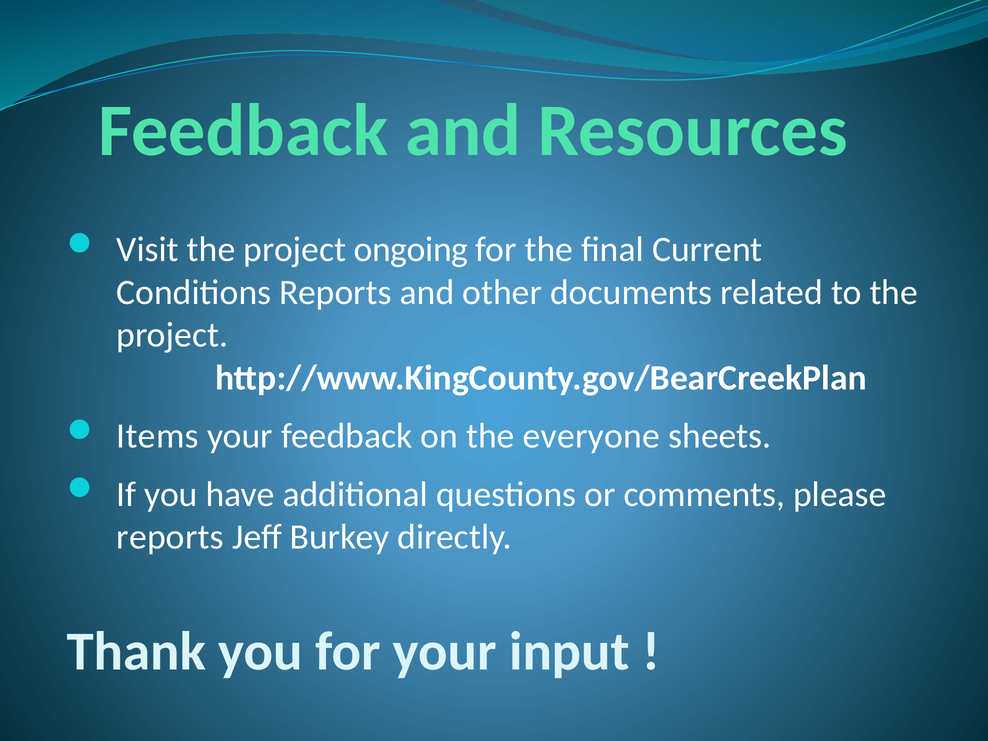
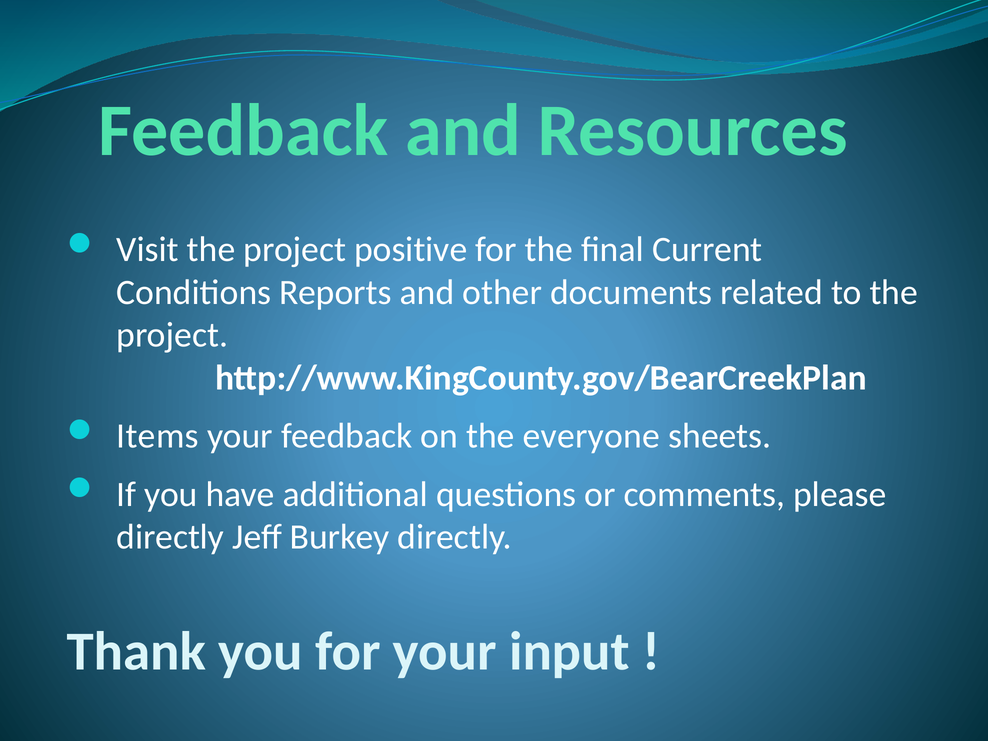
ongoing: ongoing -> positive (411, 250)
reports: reports -> directly (170, 537)
